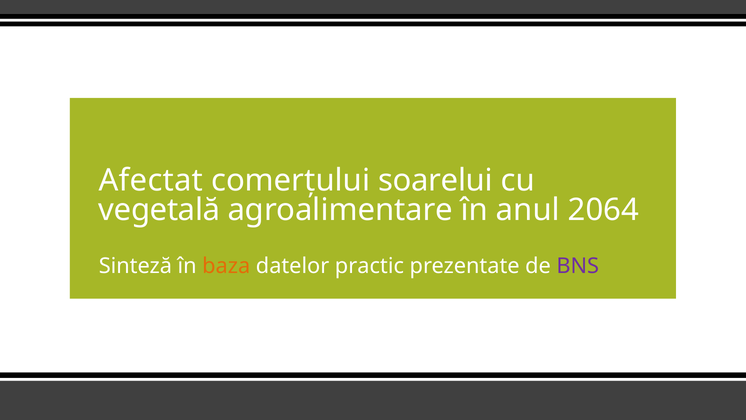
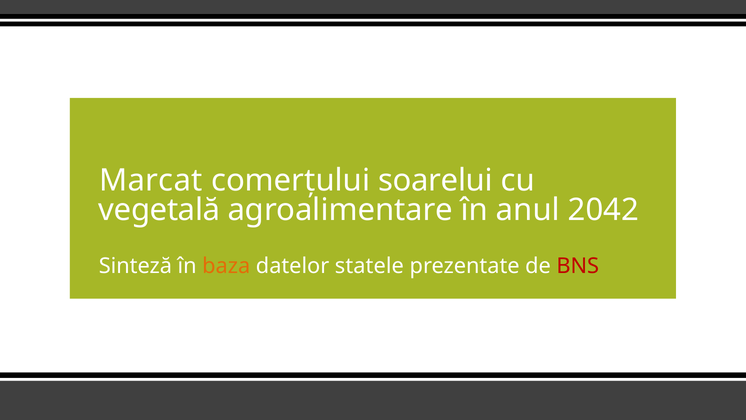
Afectat: Afectat -> Marcat (151, 180)
2064: 2064 -> 2042 (603, 210)
practic: practic -> statele (369, 266)
BNS colour: purple -> red (578, 266)
